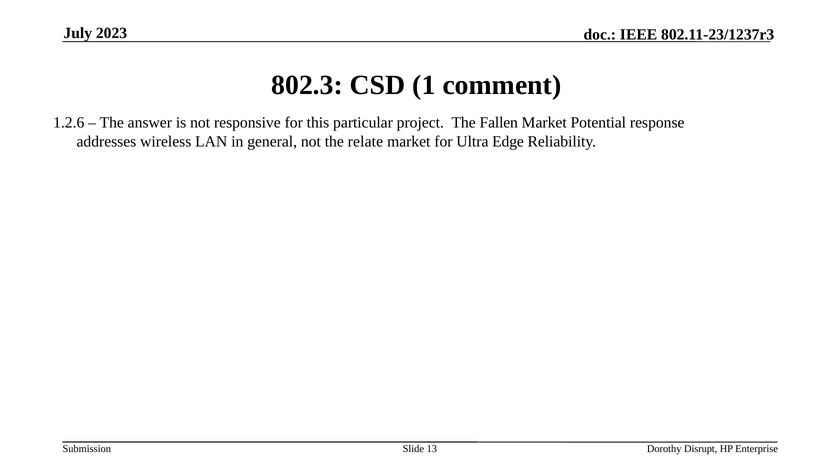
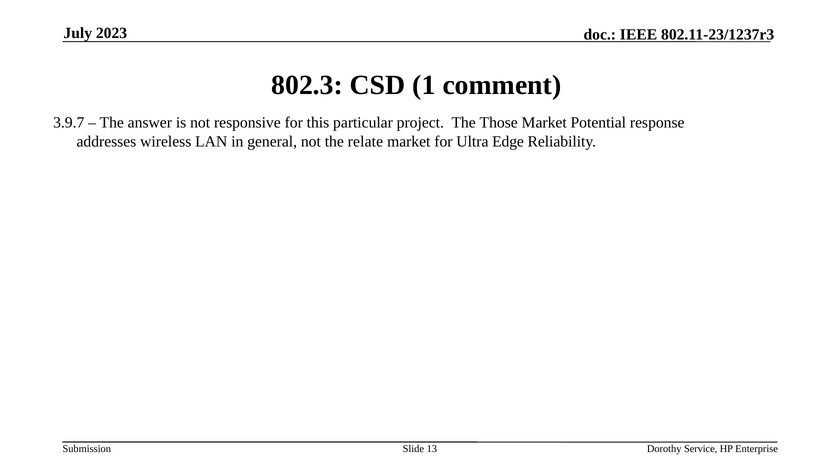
1.2.6: 1.2.6 -> 3.9.7 (69, 123)
Fallen: Fallen -> Those (499, 123)
Disrupt: Disrupt -> Service (701, 449)
